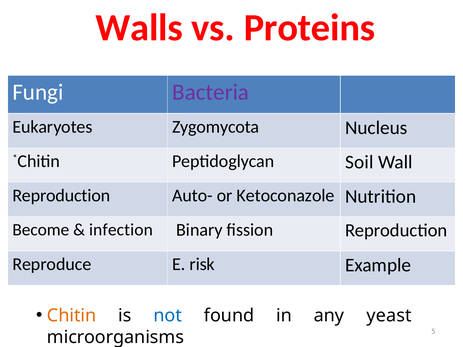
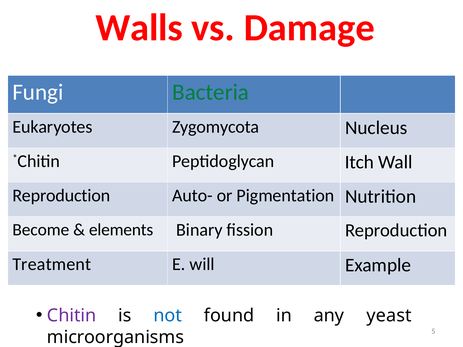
Proteins: Proteins -> Damage (309, 28)
Bacteria colour: purple -> green (211, 92)
Soil: Soil -> Itch (359, 162)
Ketoconazole: Ketoconazole -> Pigmentation (286, 196)
infection: infection -> elements (121, 230)
Reproduce: Reproduce -> Treatment (52, 265)
risk: risk -> will (202, 265)
Chitin colour: orange -> purple (72, 316)
